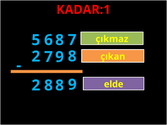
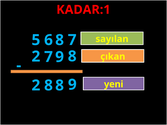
çıkmaz: çıkmaz -> sayılan (112, 39)
elde: elde -> yeni (114, 84)
